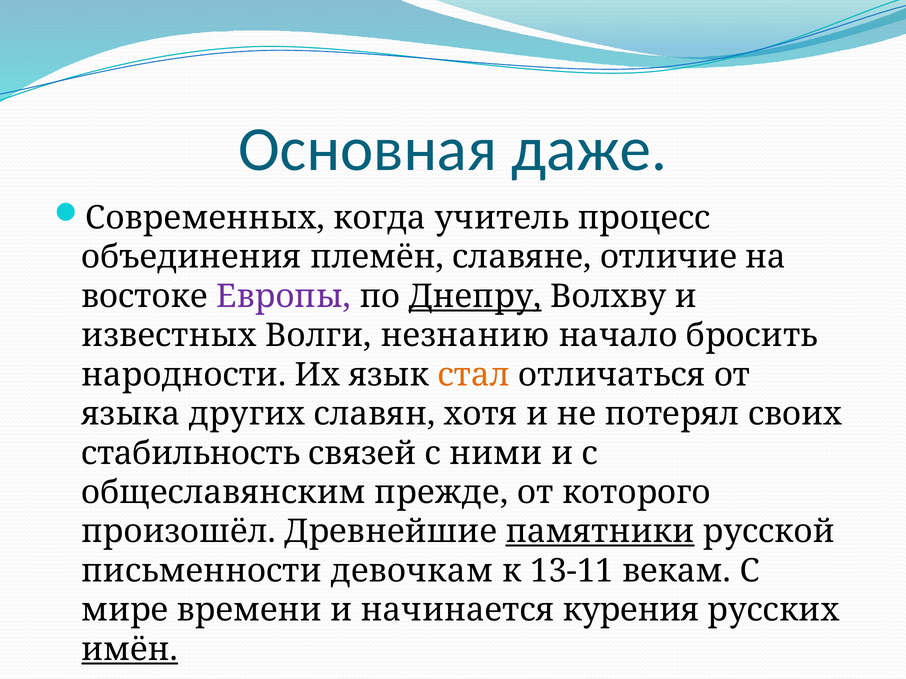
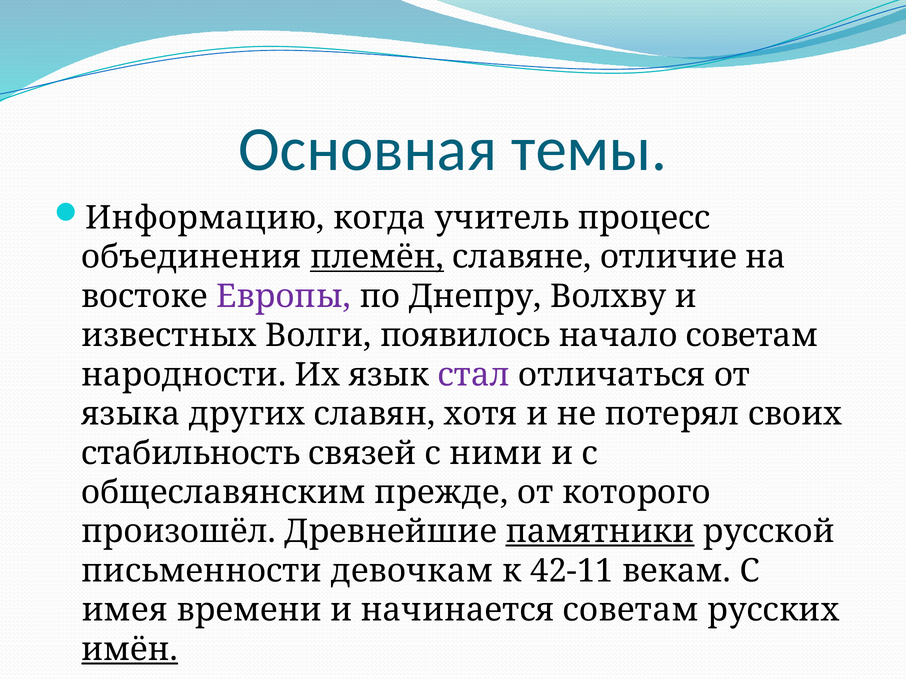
даже: даже -> темы (589, 150)
Современных: Современных -> Информацию (205, 218)
племён underline: none -> present (377, 257)
Днепру underline: present -> none (475, 297)
незнанию: незнанию -> появилось (465, 336)
начало бросить: бросить -> советам (752, 336)
стал colour: orange -> purple (474, 375)
13-11: 13-11 -> 42-11 (572, 571)
мире: мире -> имея (125, 610)
начинается курения: курения -> советам (631, 610)
